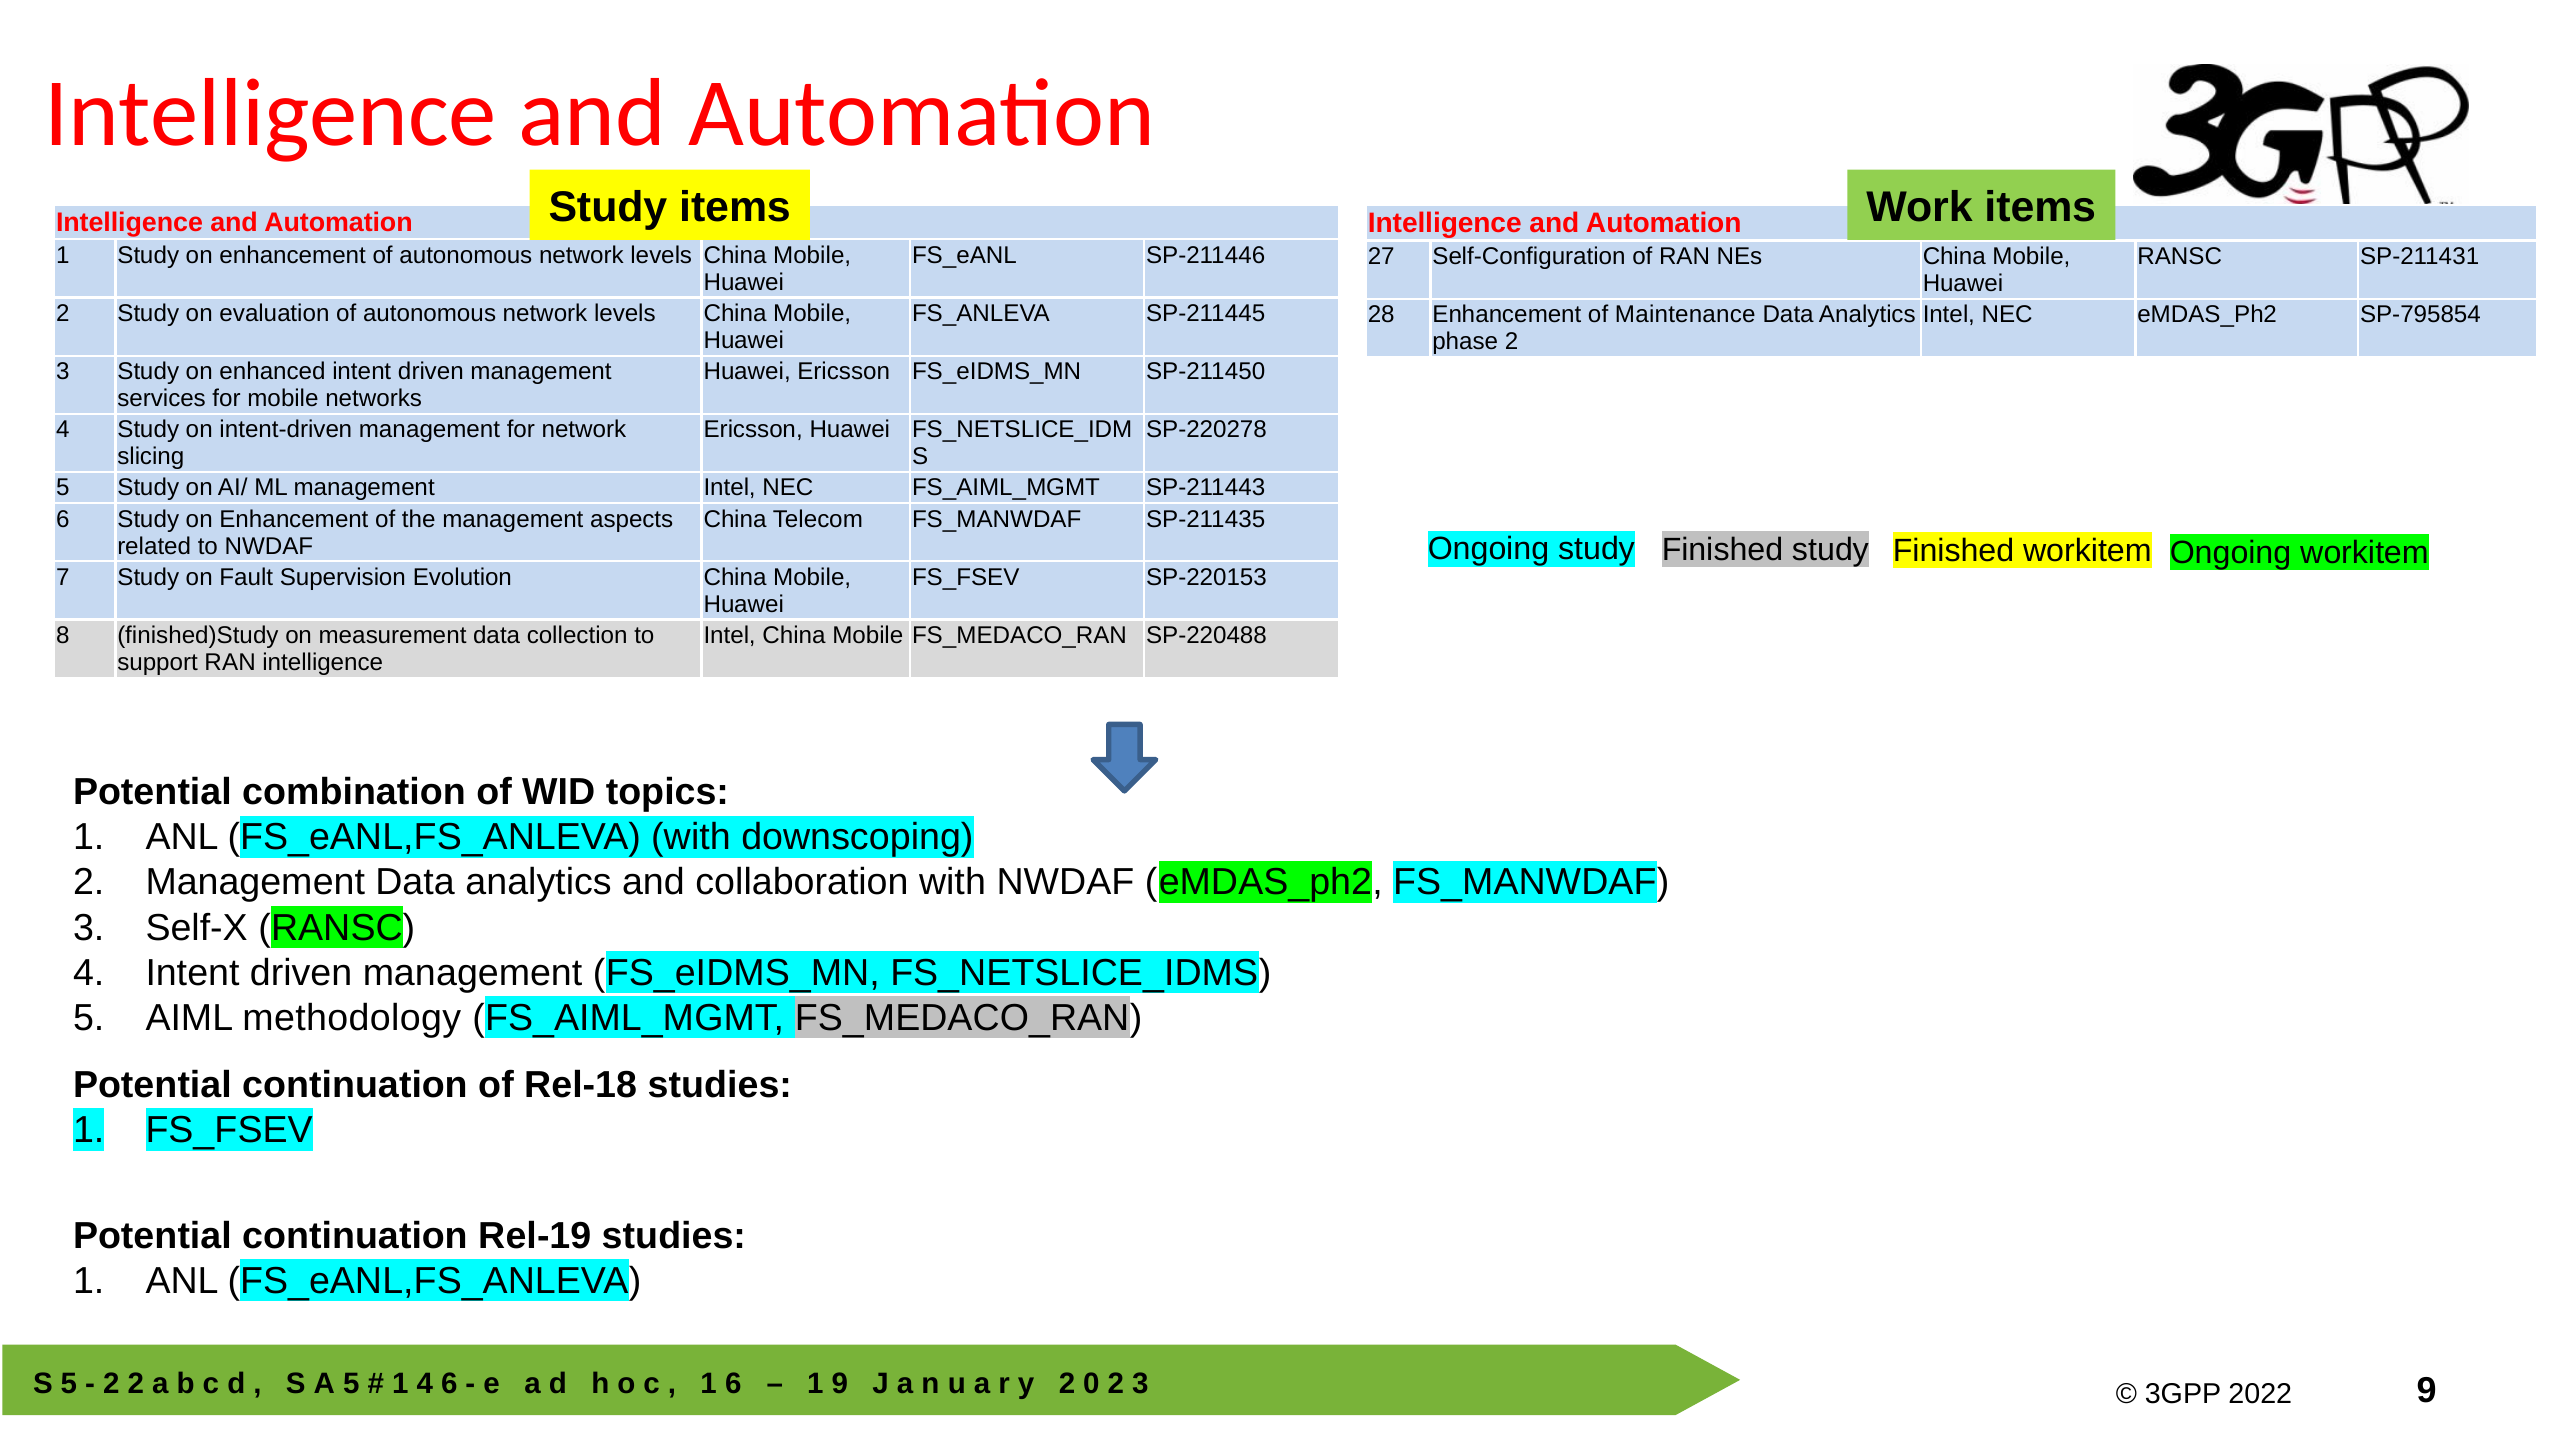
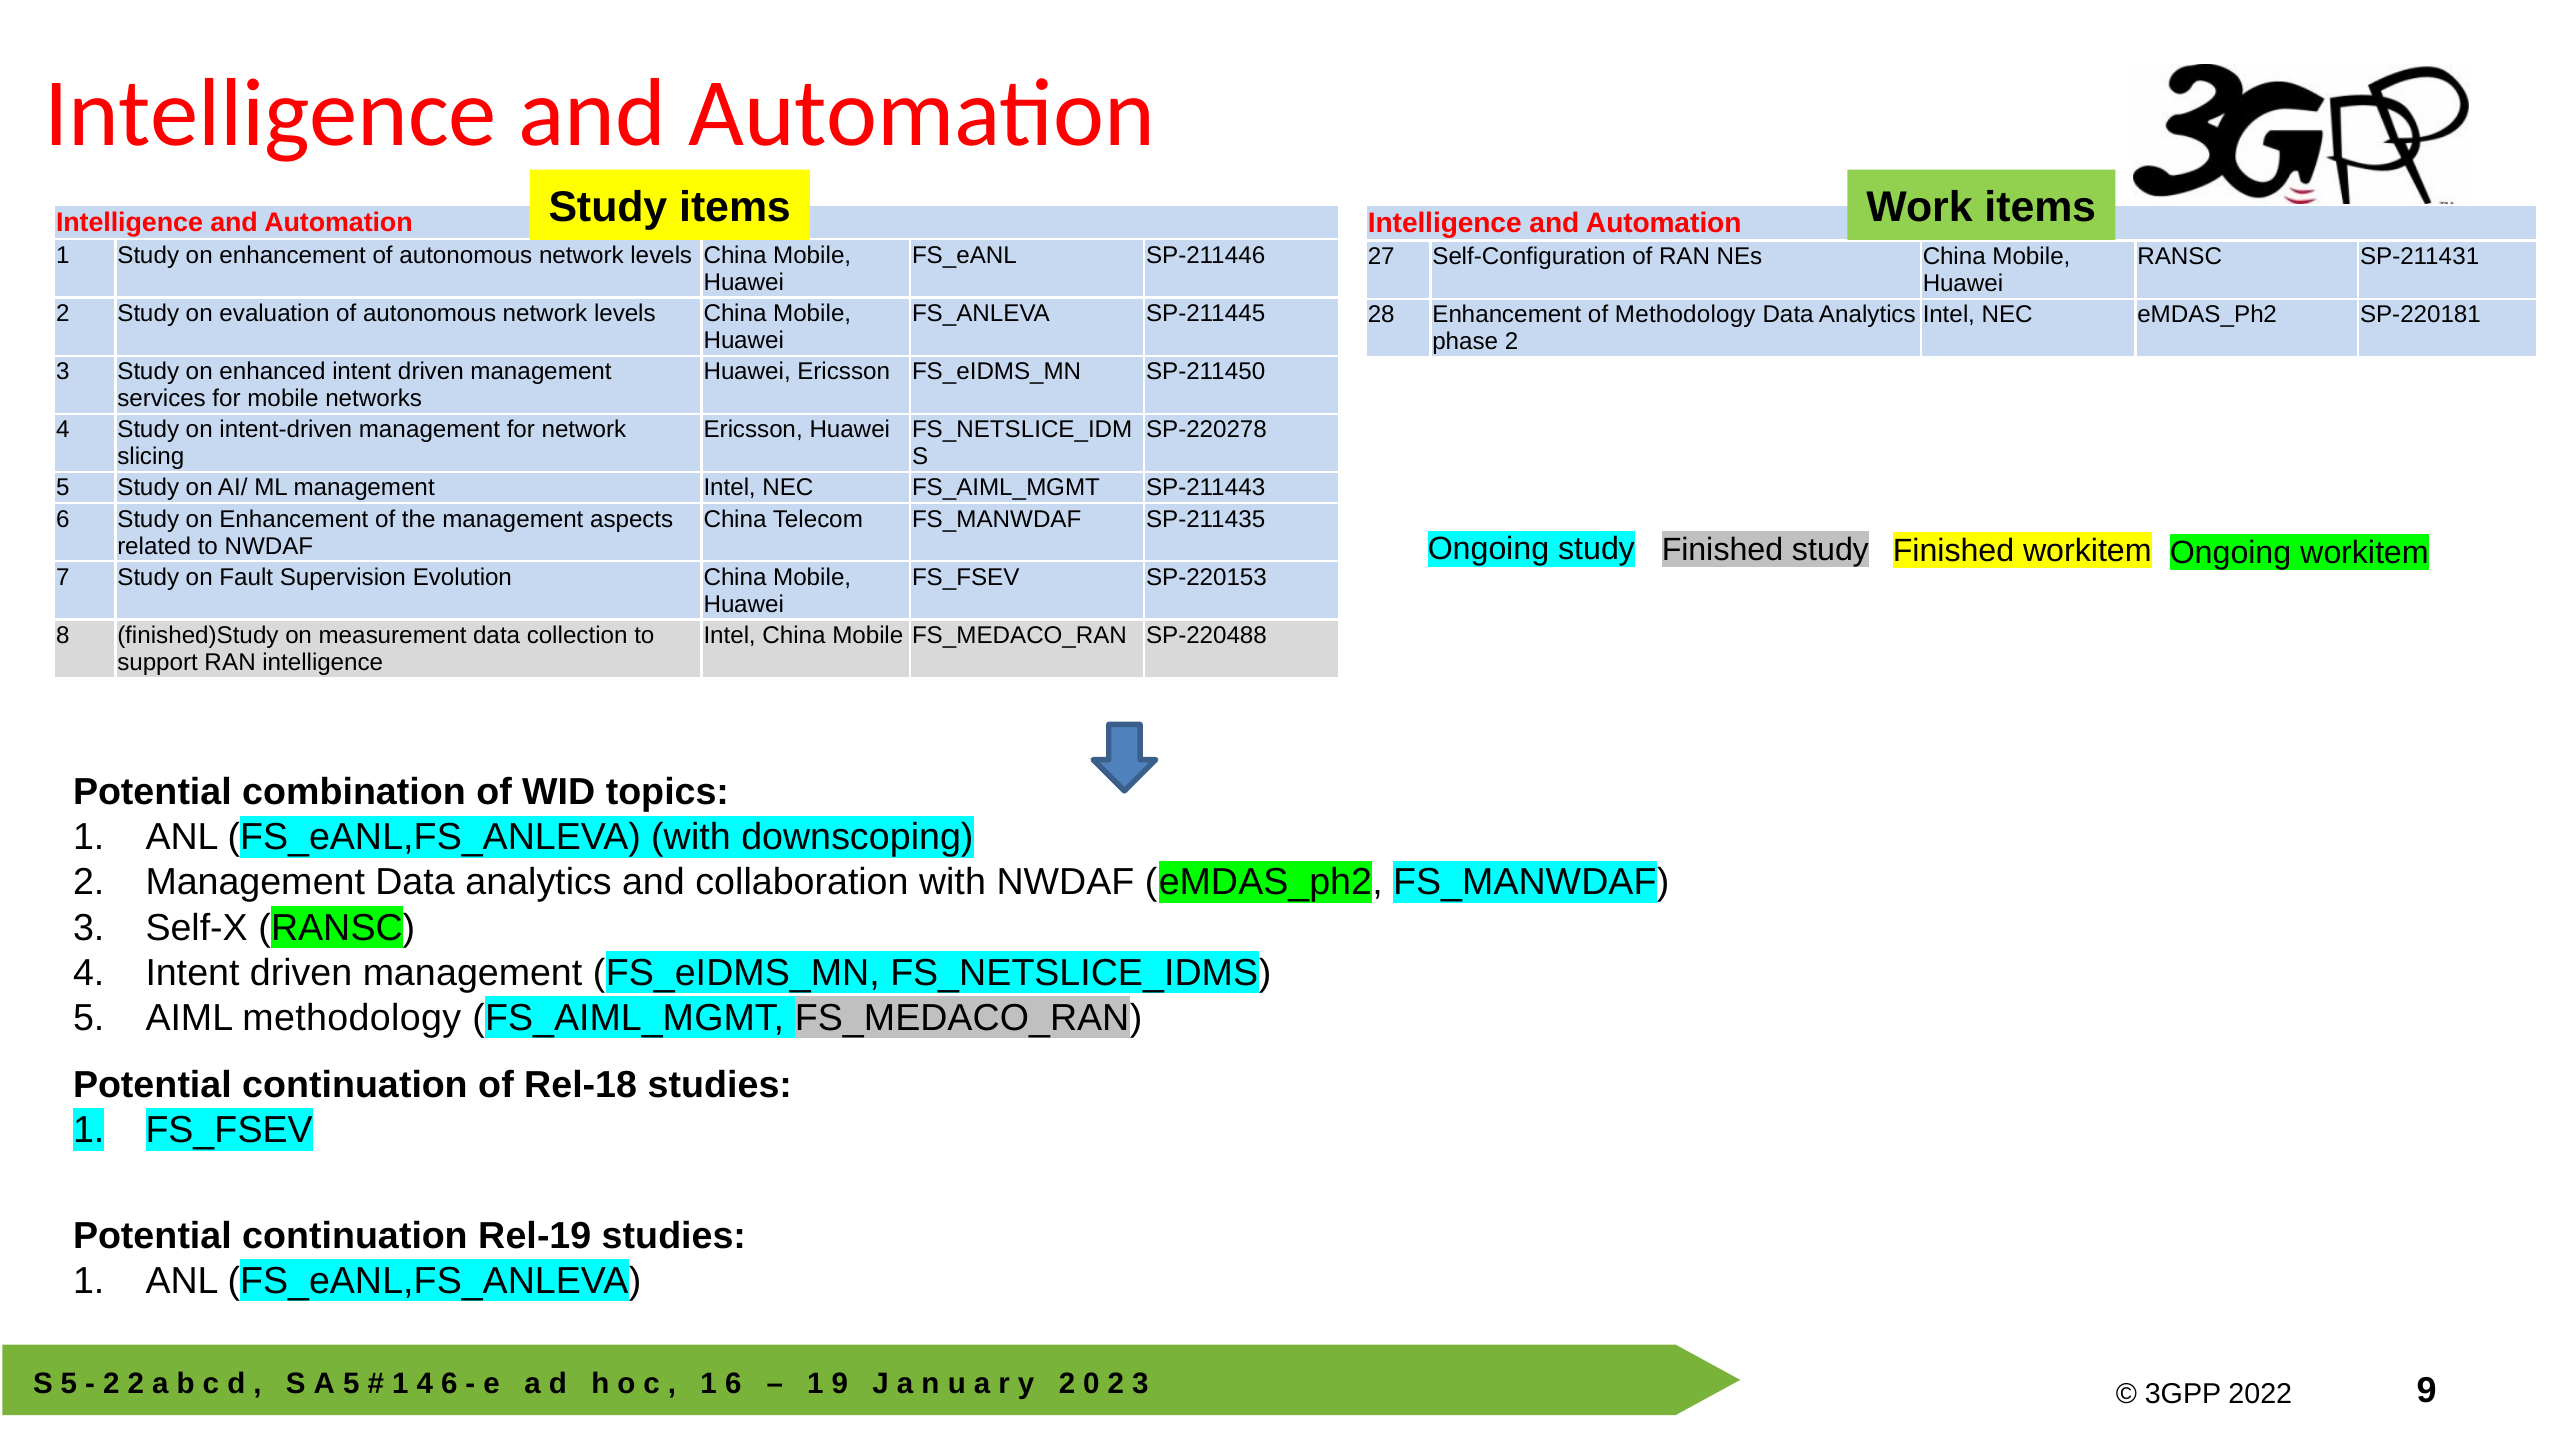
of Maintenance: Maintenance -> Methodology (1685, 315)
SP-795854: SP-795854 -> SP-220181 (2420, 315)
